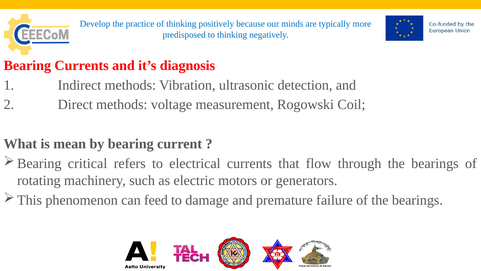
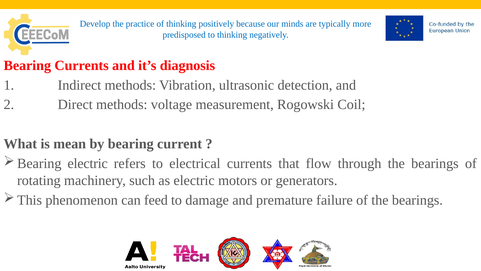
critical: critical -> electric (88, 163)
